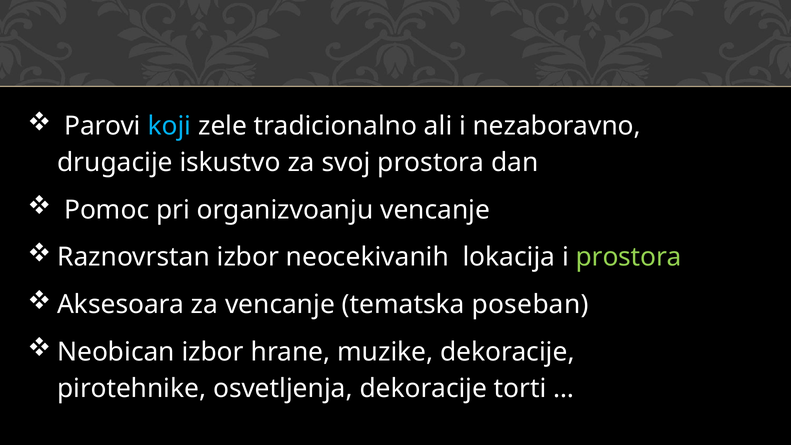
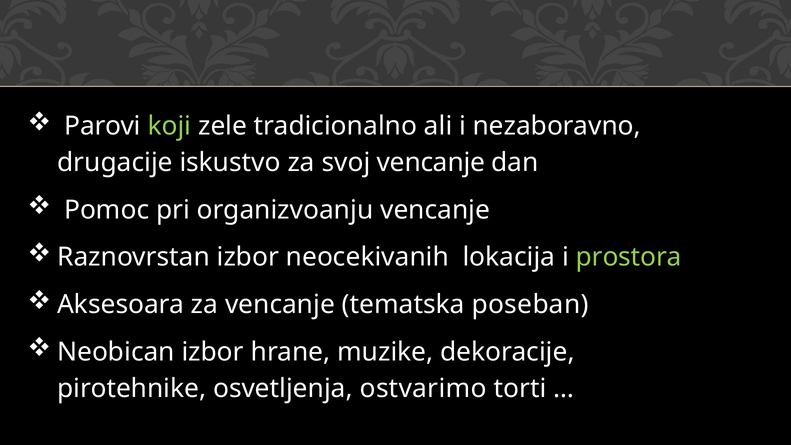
koji colour: light blue -> light green (169, 126)
svoj prostora: prostora -> vencanje (431, 162)
osvetljenja dekoracije: dekoracije -> ostvarimo (423, 388)
